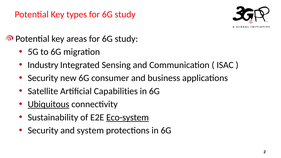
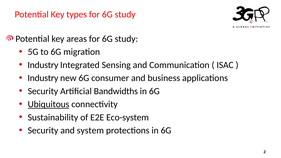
Security: Security -> Industry (43, 78)
Satellite: Satellite -> Security (43, 91)
Capabilities: Capabilities -> Bandwidths (116, 91)
Eco-system underline: present -> none (128, 117)
